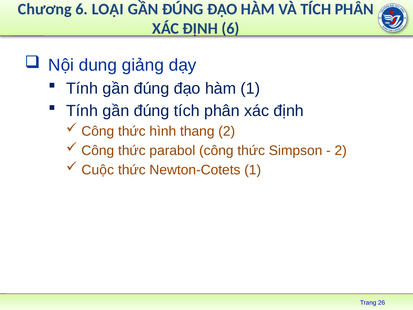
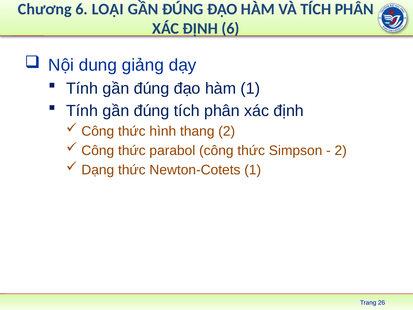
Cuộc: Cuộc -> Dạng (98, 170)
